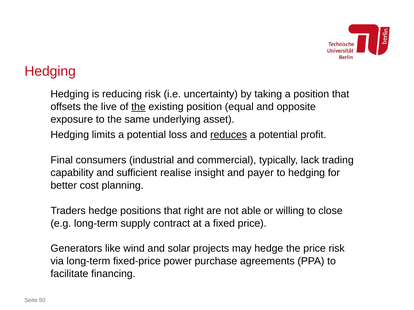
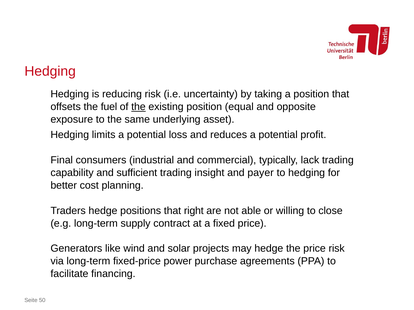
live: live -> fuel (109, 107)
reduces underline: present -> none (229, 135)
sufficient realise: realise -> trading (176, 173)
